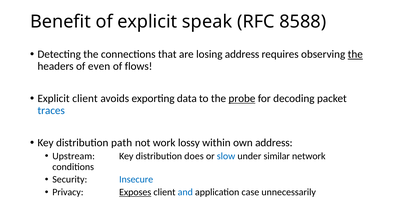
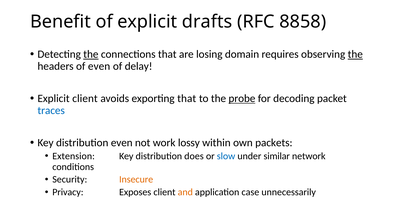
speak: speak -> drafts (207, 22)
8588: 8588 -> 8858 (303, 22)
the underline: none -> present (91, 54)
losing address: address -> domain (242, 54)
flows: flows -> delay (139, 66)
exporting data: data -> that (187, 99)
distribution path: path -> even (122, 143)
own address: address -> packets (274, 143)
Upstream: Upstream -> Extension (74, 156)
Insecure colour: blue -> orange (136, 180)
Exposes underline: present -> none (135, 192)
and colour: blue -> orange (185, 192)
